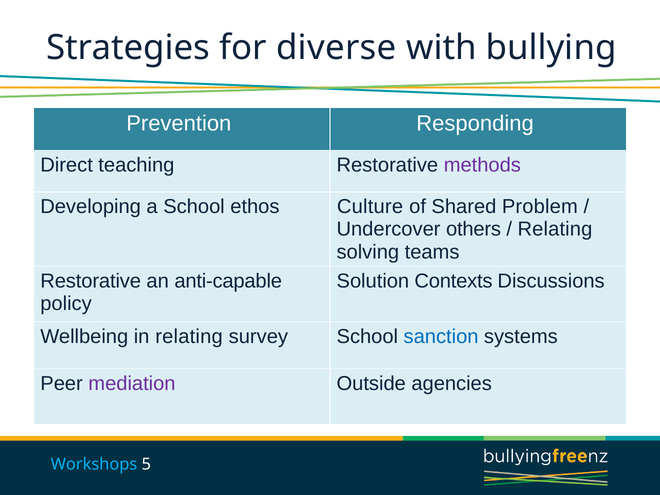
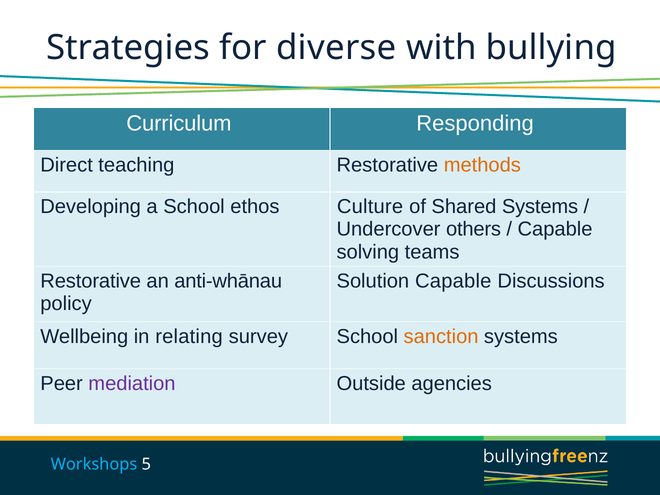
Prevention: Prevention -> Curriculum (179, 124)
methods colour: purple -> orange (482, 165)
Shared Problem: Problem -> Systems (540, 207)
Relating: Relating -> Capable (555, 229)
anti-capable: anti-capable -> anti-whānau (228, 281)
Solution Contexts: Contexts -> Capable (453, 281)
sanction colour: blue -> orange (441, 337)
